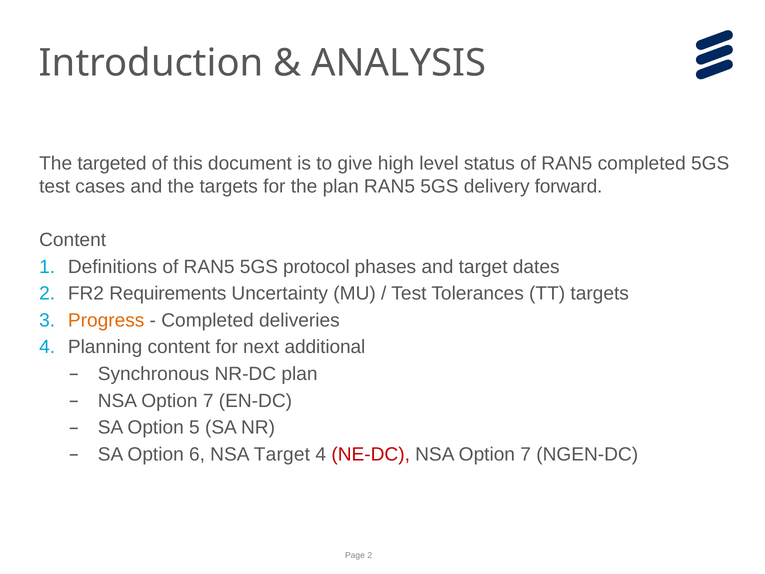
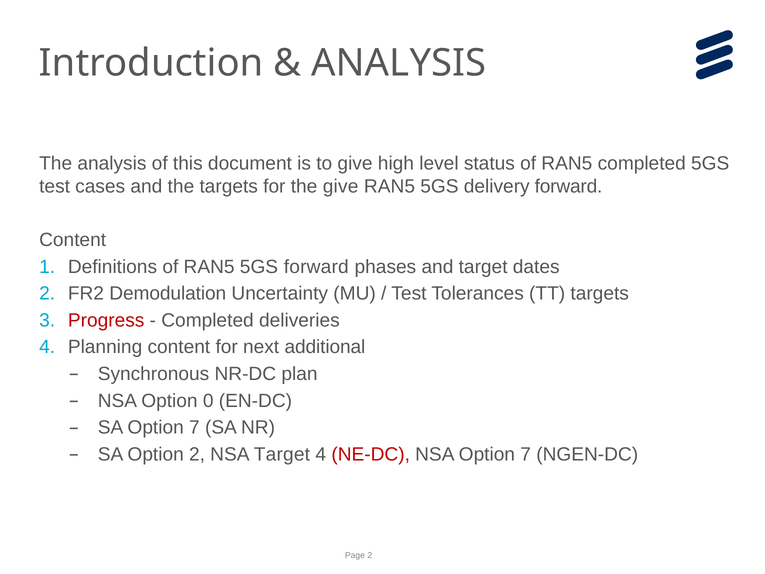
The targeted: targeted -> analysis (112, 163)
the plan: plan -> give (341, 186)
5GS protocol: protocol -> forward (316, 267)
Requirements: Requirements -> Demodulation (168, 293)
Progress colour: orange -> red (106, 320)
7: 7 -> 0 (208, 401)
SA Option 5: 5 -> 7 (194, 427)
Option 6: 6 -> 2 (197, 454)
